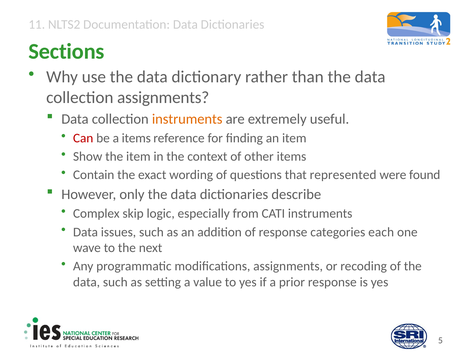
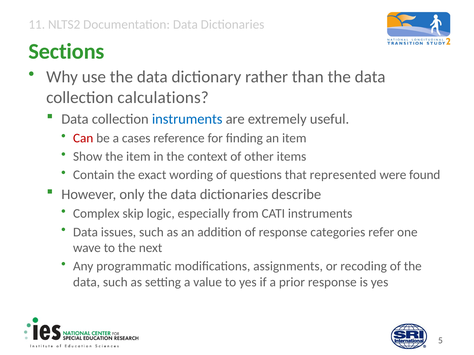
collection assignments: assignments -> calculations (163, 98)
instruments colour: orange -> blue (187, 119)
a items: items -> cases (136, 138)
each: each -> refer (381, 232)
